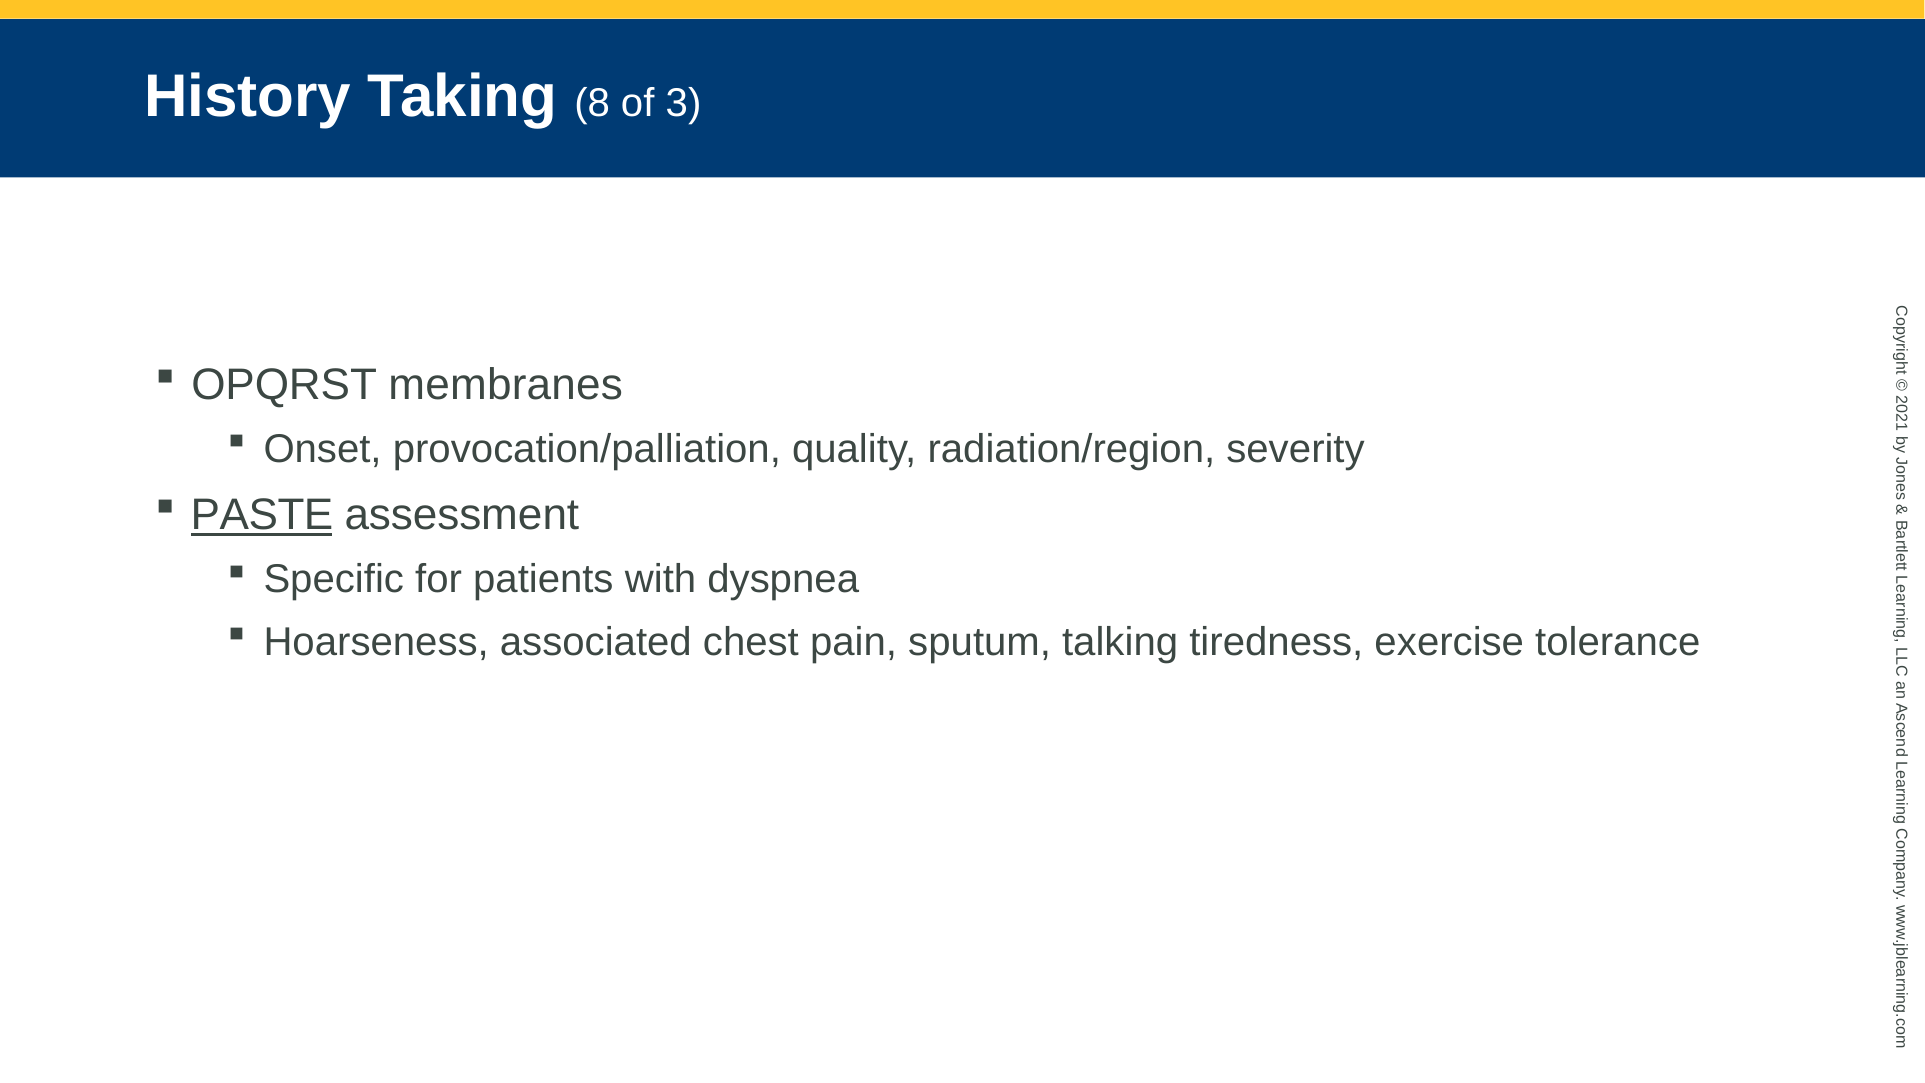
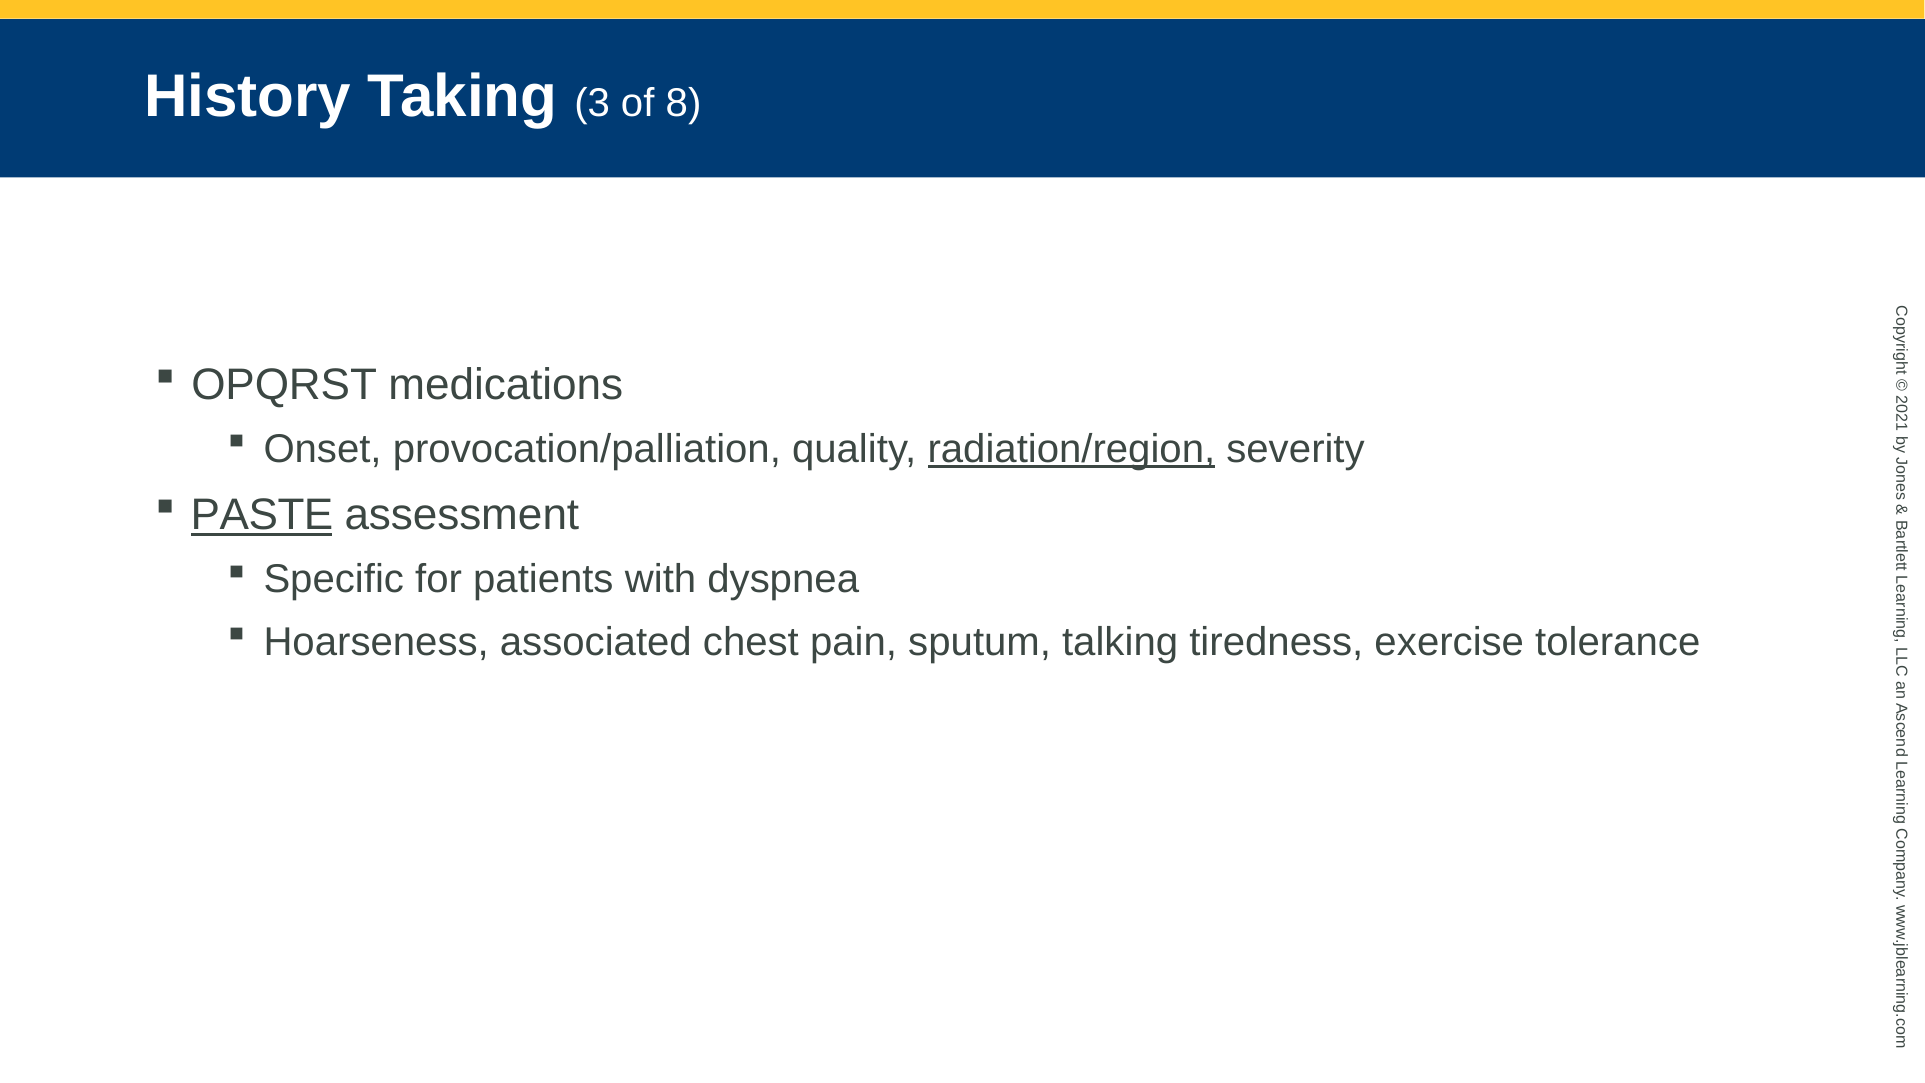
8: 8 -> 3 (592, 103)
3: 3 -> 8 (684, 103)
membranes: membranes -> medications (506, 385)
radiation/region underline: none -> present (1071, 449)
